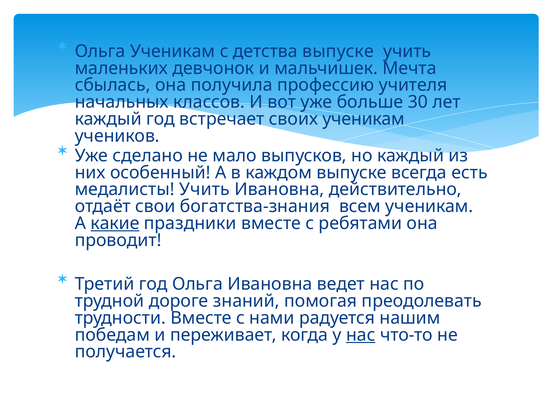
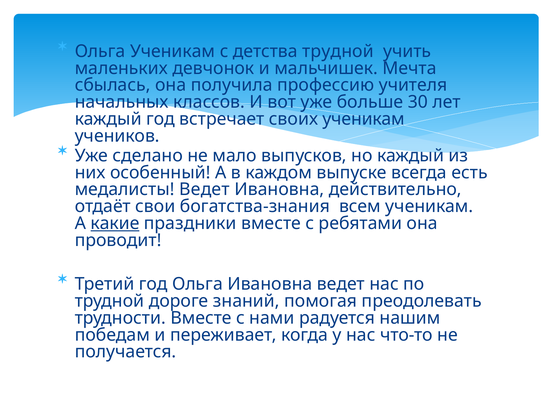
детства выпуске: выпуске -> трудной (338, 51)
медалисты Учить: Учить -> Ведет (204, 190)
нас underline: present -> none (361, 335)
